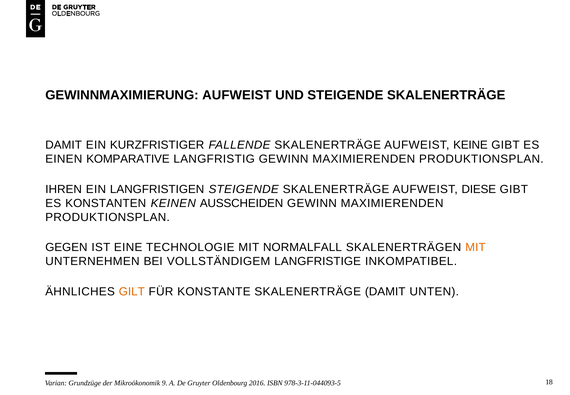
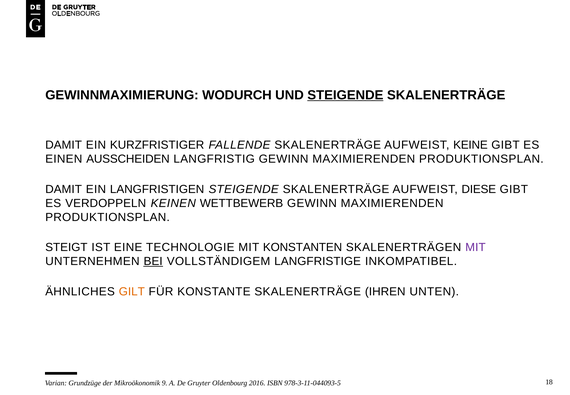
GEWINNMAXIMIERUNG AUFWEIST: AUFWEIST -> WODURCH (237, 95)
STEIGENDE underline: none -> present (345, 95)
KOMPARATIVE: KOMPARATIVE -> AUSSCHEIDEN (128, 159)
IHREN: IHREN -> DAMIT (64, 189)
KONSTANTEN: KONSTANTEN -> VERDOPPELN (106, 203)
AUSSCHEIDEN: AUSSCHEIDEN -> WETTBEWERB (241, 203)
GEGEN: GEGEN -> STEIGT (66, 247)
NORMALFALL: NORMALFALL -> KONSTANTEN (303, 247)
MIT colour: orange -> purple (475, 247)
BEI underline: none -> present (153, 261)
KONSTANTE SKALENERTRÄGE DAMIT: DAMIT -> IHREN (385, 291)
